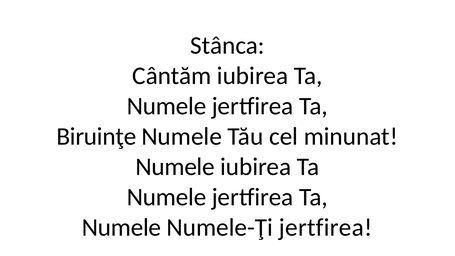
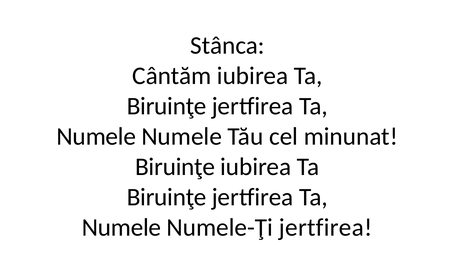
Numele: Numele -> Biruinţe (167, 106)
Biruinţe: Biruinţe -> Numele (96, 137)
Numele: Numele -> Biruinţe (175, 167)
Numele: Numele -> Biruinţe (167, 197)
